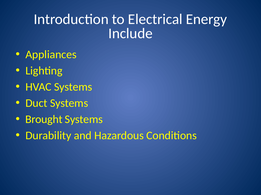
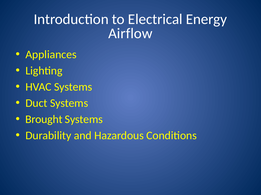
Include: Include -> Airflow (130, 34)
